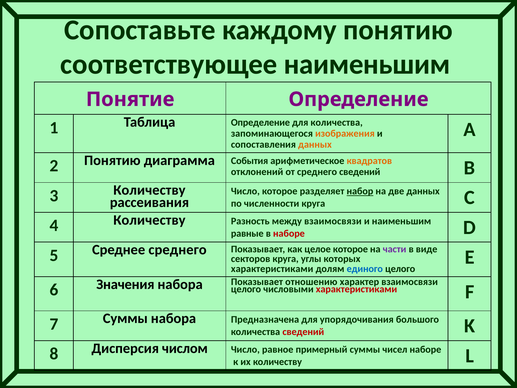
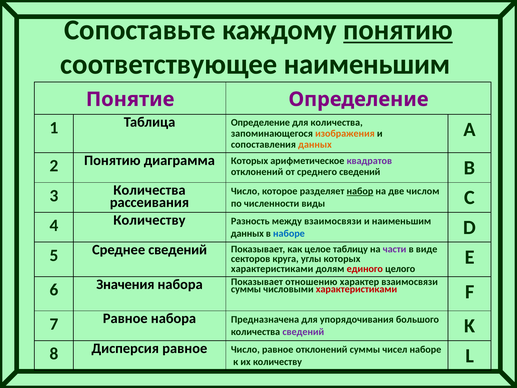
понятию underline: none -> present (398, 30)
диаграмма События: События -> Которых (250, 161)
квадратов colour: orange -> purple (369, 161)
две данных: данных -> числом (423, 191)
3 Количеству: Количеству -> Количества (149, 190)
численности круга: круга -> виды (313, 203)
равные: равные -> данных (247, 233)
наборе colour: red -> blue (289, 233)
Среднее среднего: среднего -> сведений (178, 250)
целое которое: которое -> таблицу (350, 249)
единого colour: blue -> red (365, 269)
целого: целого -> суммы (246, 289)
7 Суммы: Суммы -> Равное (125, 318)
сведений colour: red -> purple (303, 332)
Дисперсия числом: числом -> равное (185, 348)
равное примерный: примерный -> отклонений (322, 349)
